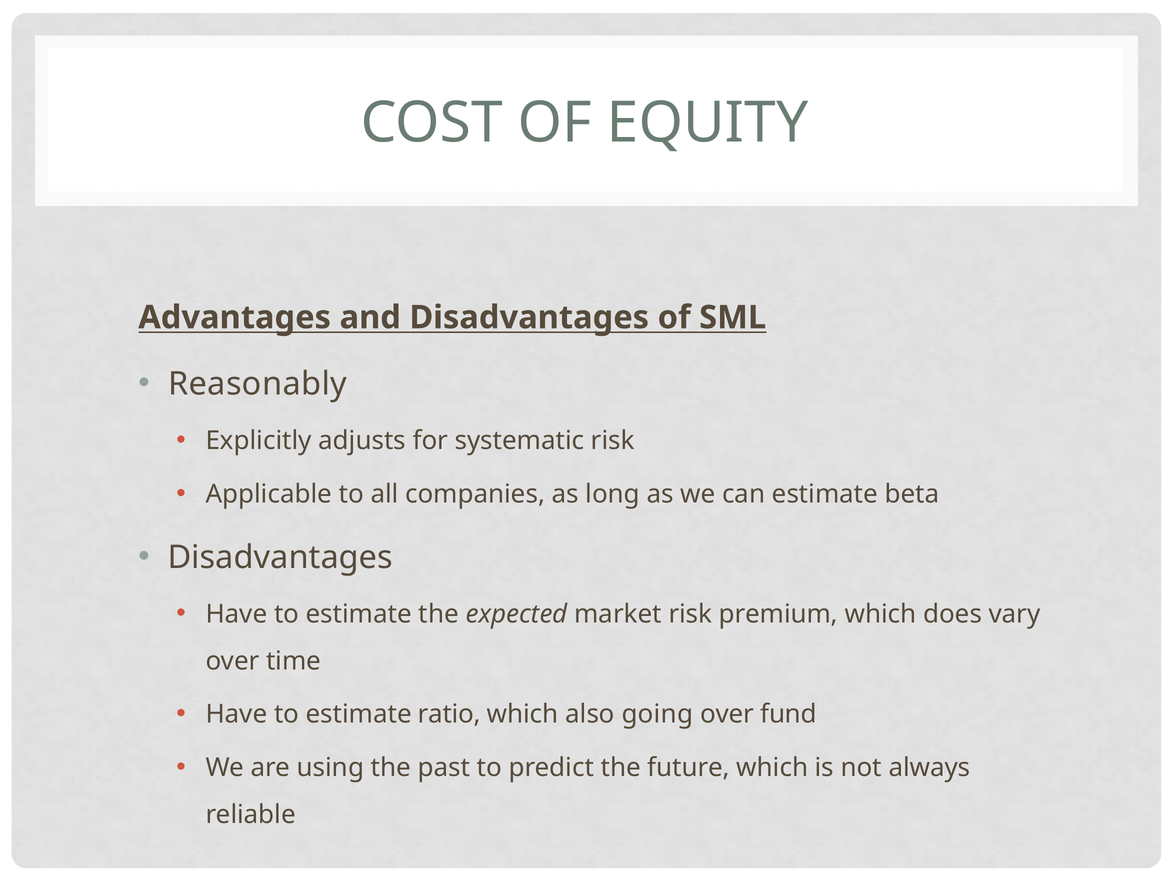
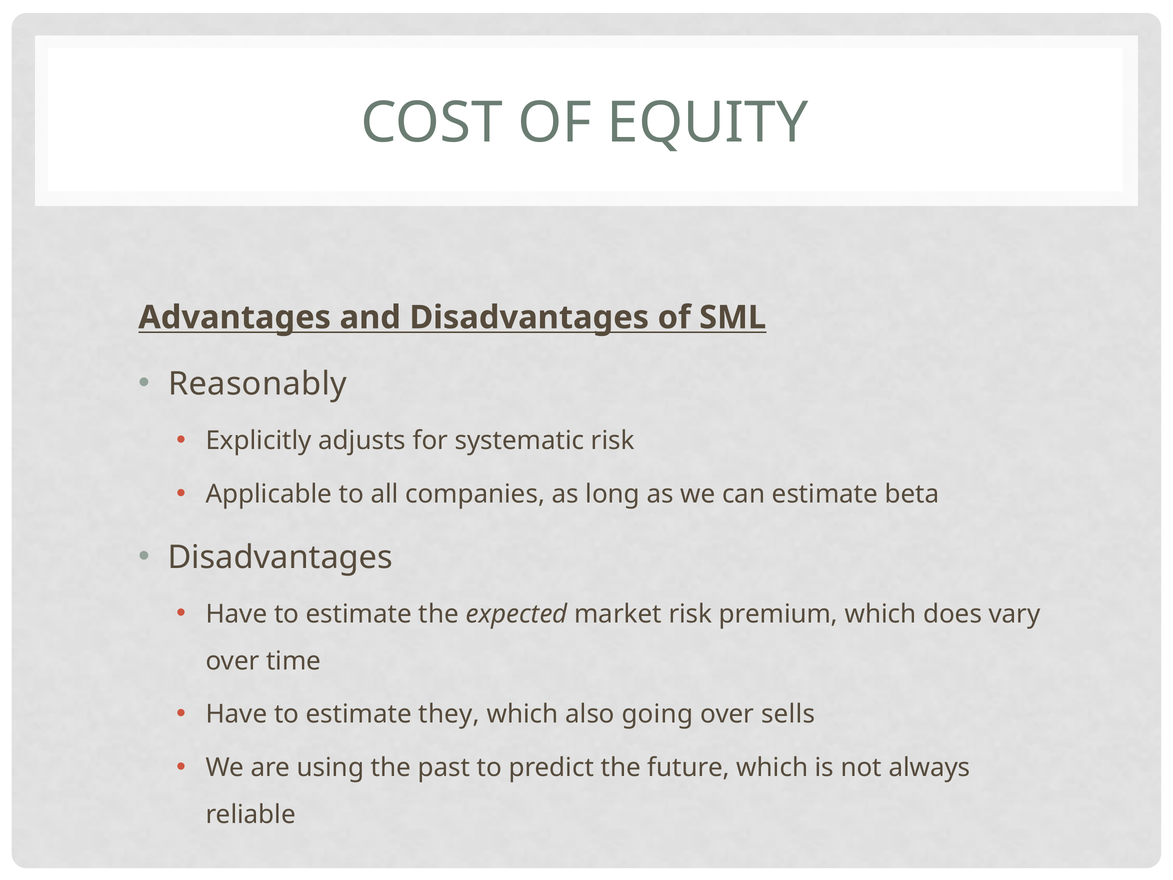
ratio: ratio -> they (449, 714)
fund: fund -> sells (788, 714)
